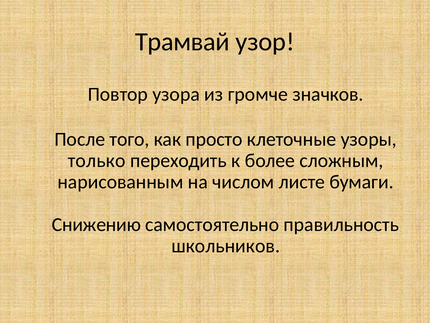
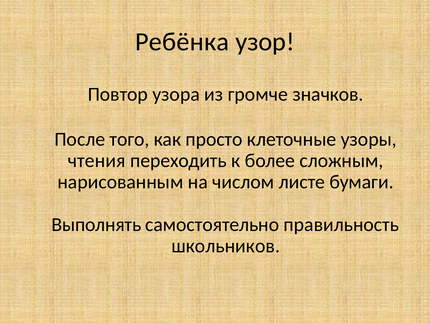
Трамвай: Трамвай -> Ребёнка (182, 42)
только: только -> чтения (97, 160)
Снижению: Снижению -> Выполнять (96, 224)
